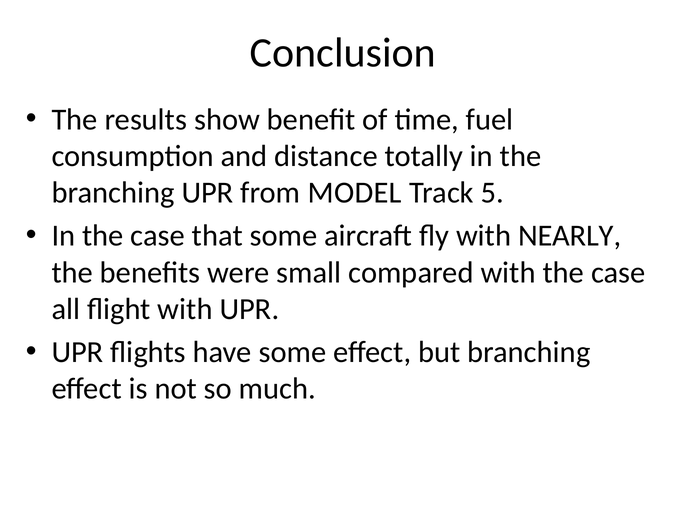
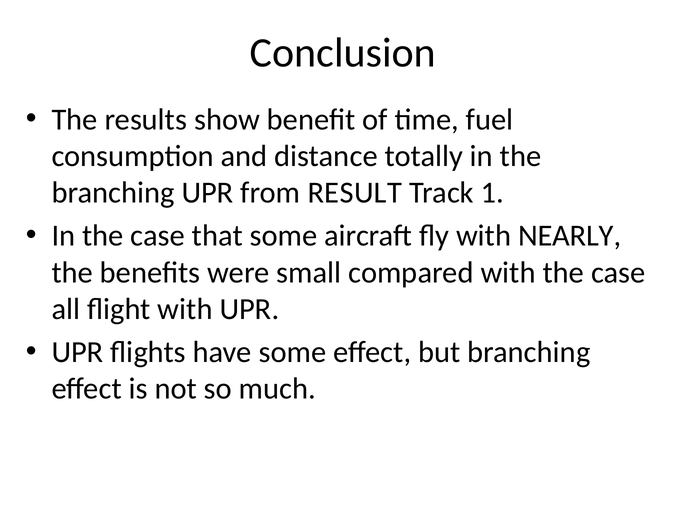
MODEL: MODEL -> RESULT (355, 193)
5: 5 -> 1 (492, 193)
